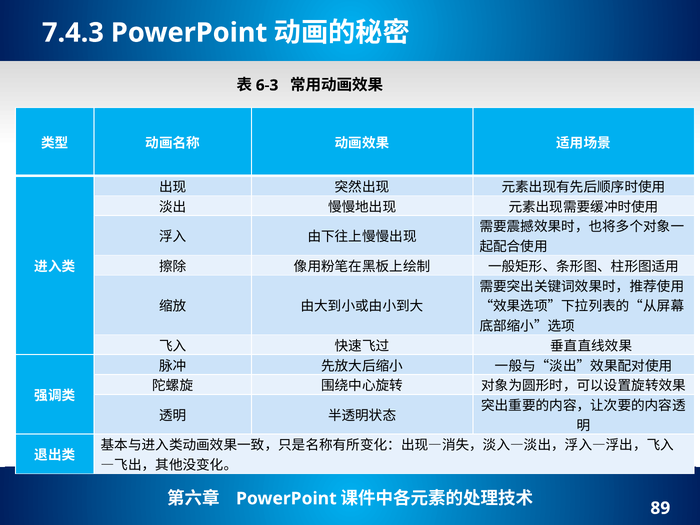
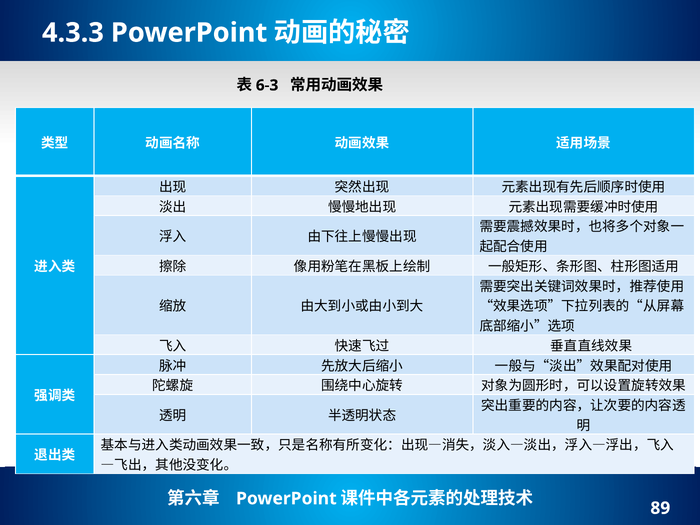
7.4.3: 7.4.3 -> 4.3.3 (73, 33)
